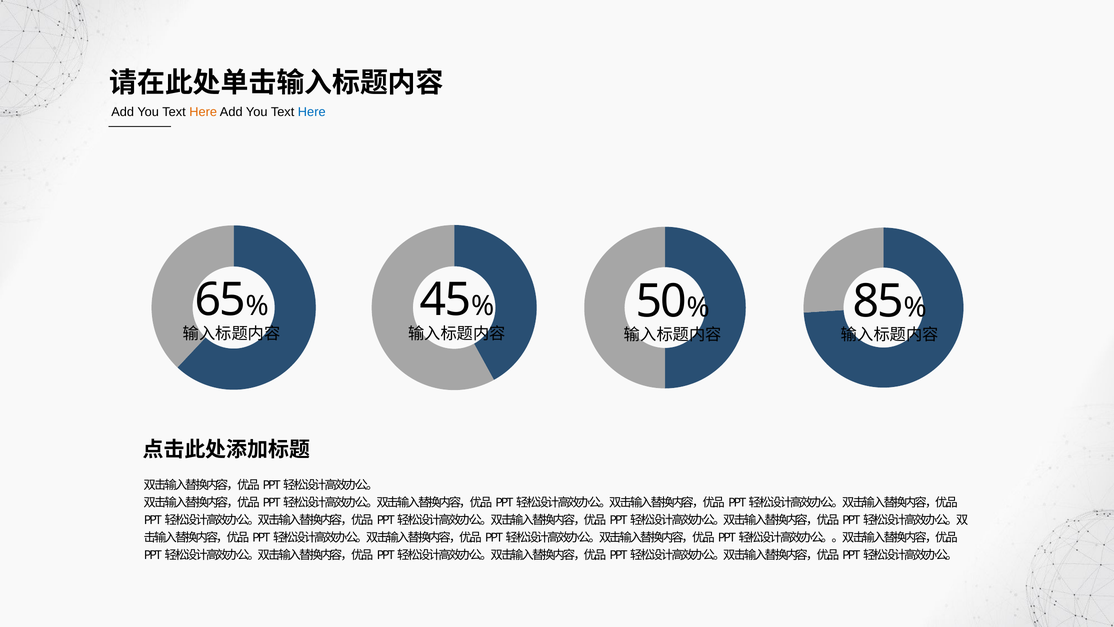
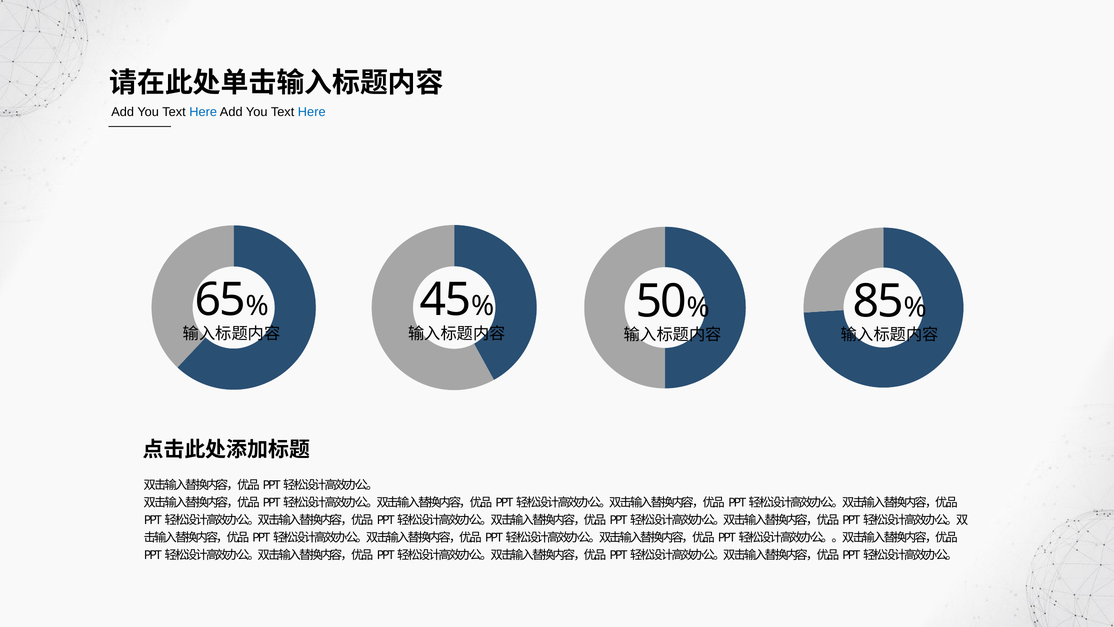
Here colour: orange -> blue (203, 112)
